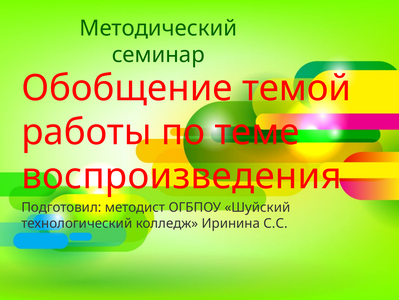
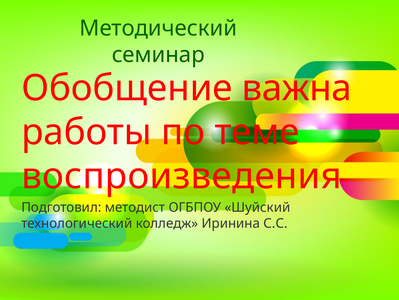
темой: темой -> важна (297, 88)
